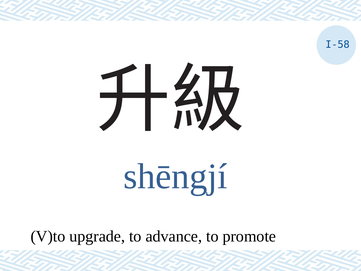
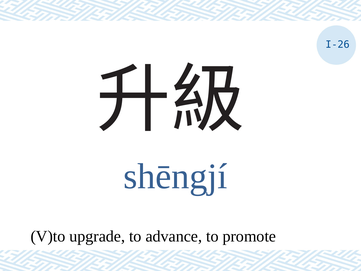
I-58: I-58 -> I-26 (338, 45)
